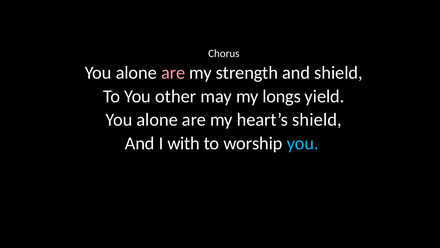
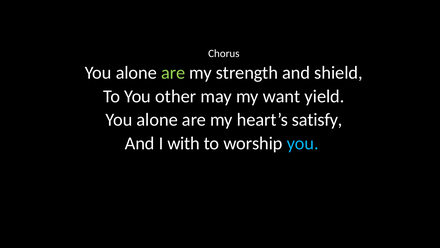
are colour: pink -> light green (173, 73)
longs: longs -> want (282, 96)
heart’s shield: shield -> satisfy (317, 120)
